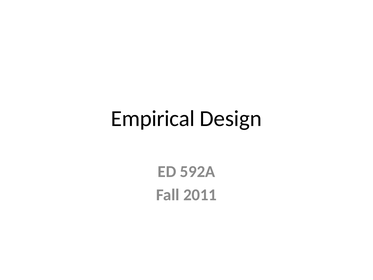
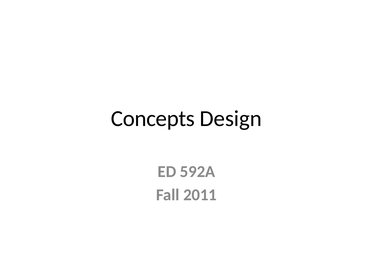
Empirical: Empirical -> Concepts (153, 118)
